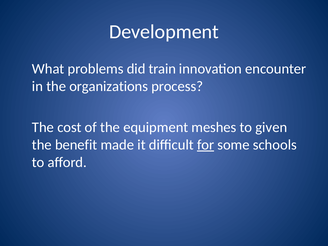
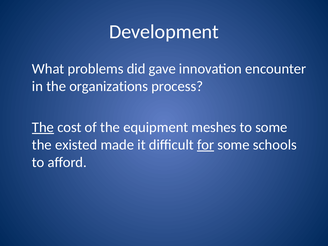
train: train -> gave (162, 69)
The underline: none -> present (43, 127)
to given: given -> some (271, 127)
benefit: benefit -> existed (76, 145)
